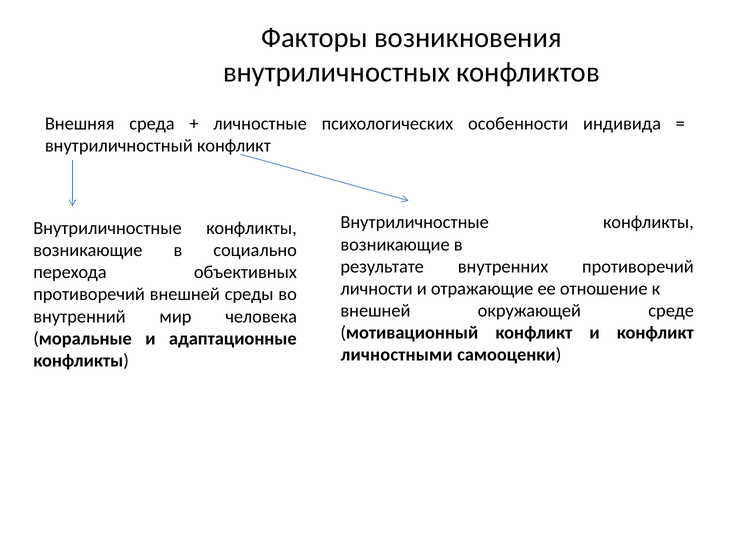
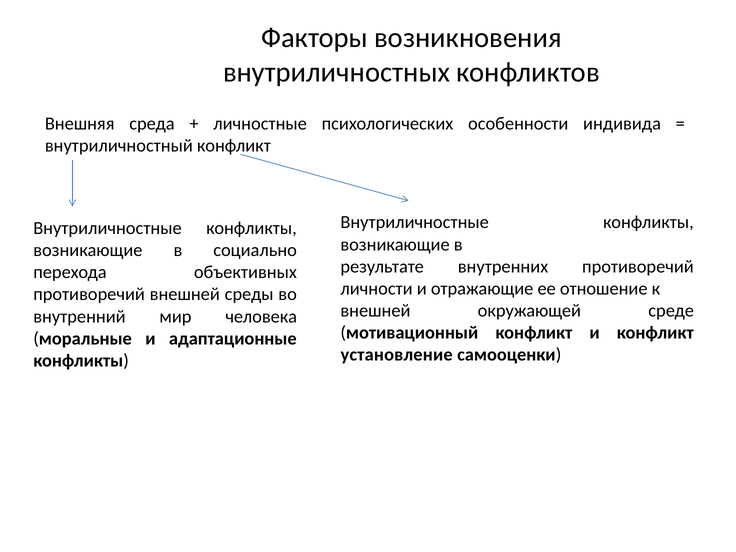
личностными: личностными -> установление (397, 355)
